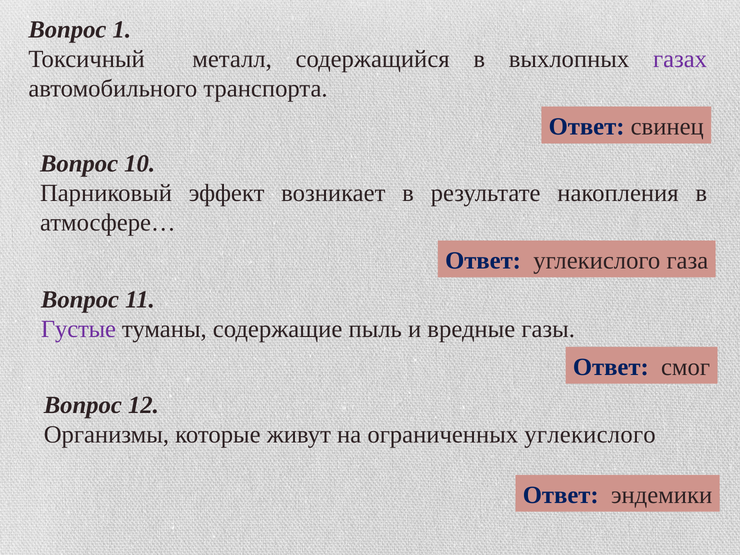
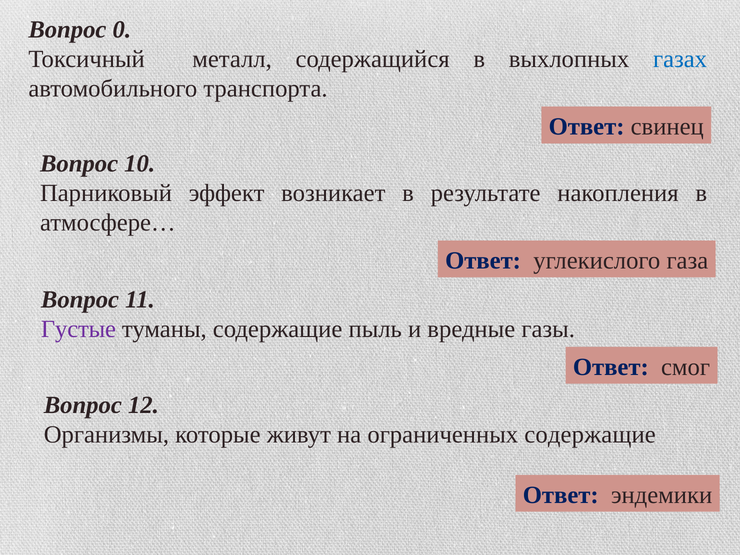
1: 1 -> 0 (122, 30)
газах colour: purple -> blue (680, 59)
ограниченных углекислого: углекислого -> содержащие (590, 435)
